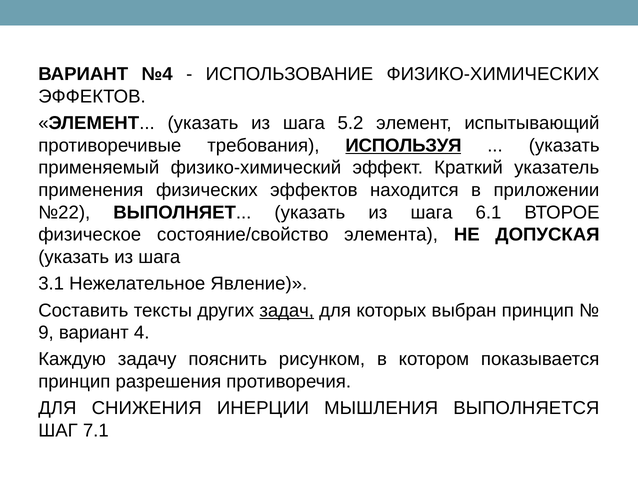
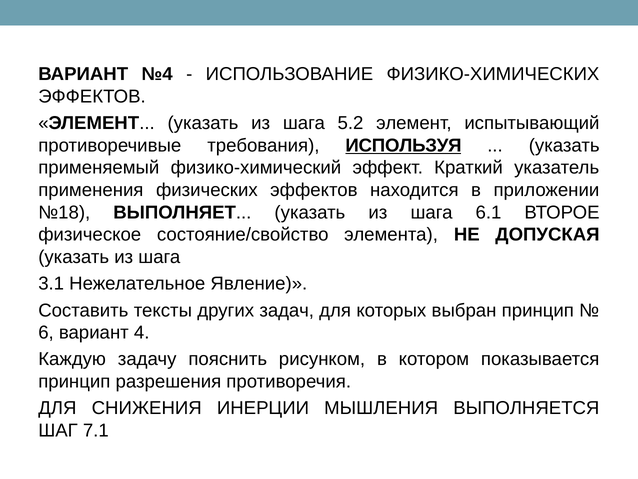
№22: №22 -> №18 (64, 212)
задач underline: present -> none (287, 310)
9: 9 -> 6 (46, 332)
